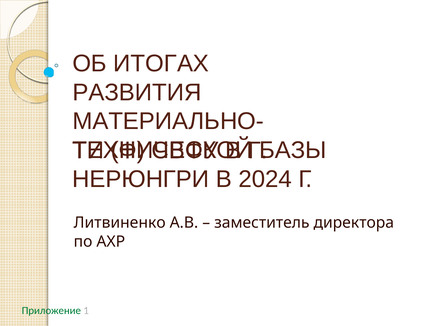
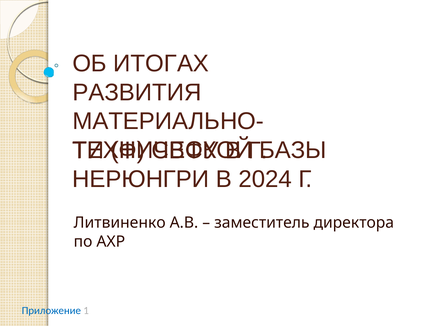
Приложение colour: green -> blue (51, 310)
